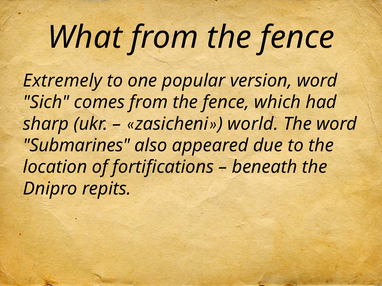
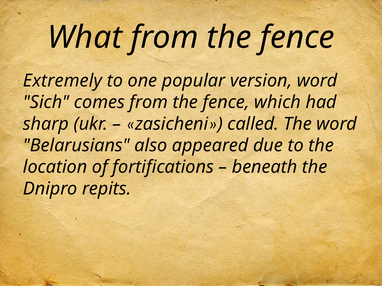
world: world -> called (253, 124)
Submarines: Submarines -> Belarusians (76, 146)
